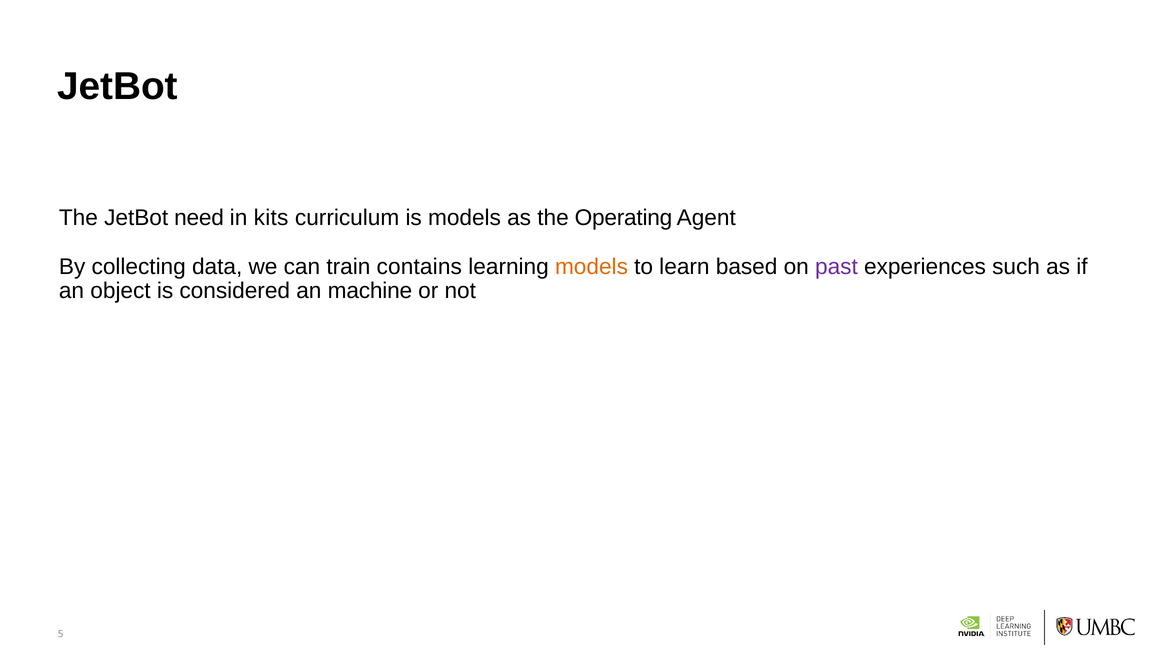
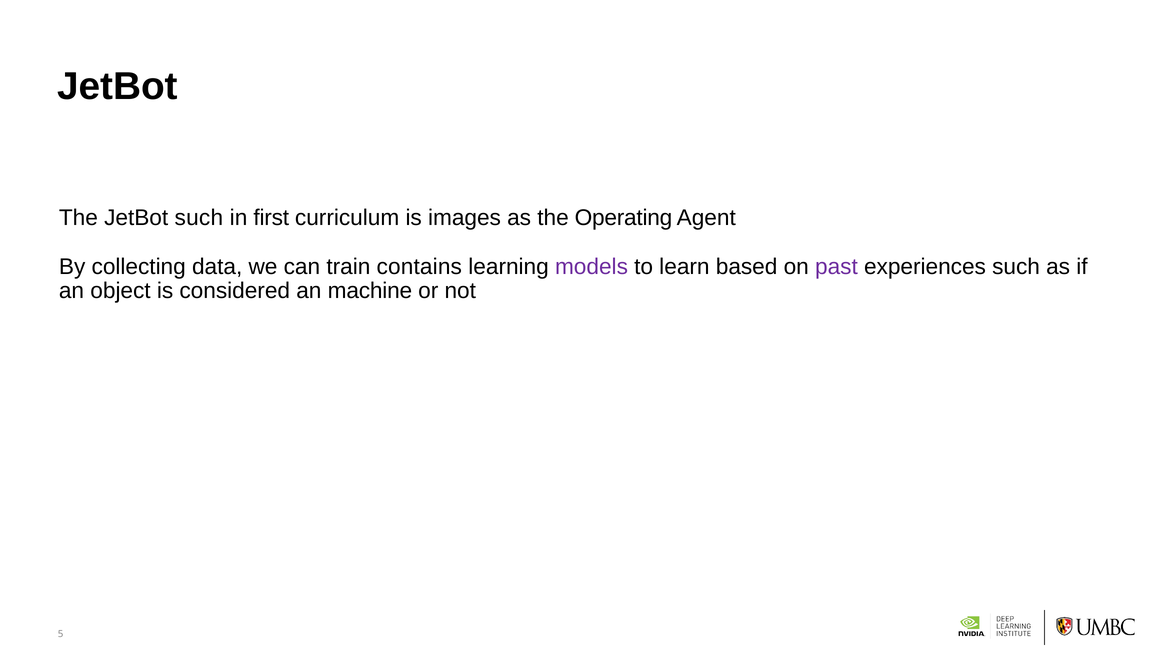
JetBot need: need -> such (199, 218)
kits: kits -> first (271, 218)
is models: models -> images (465, 218)
models colour: orange -> purple (591, 267)
